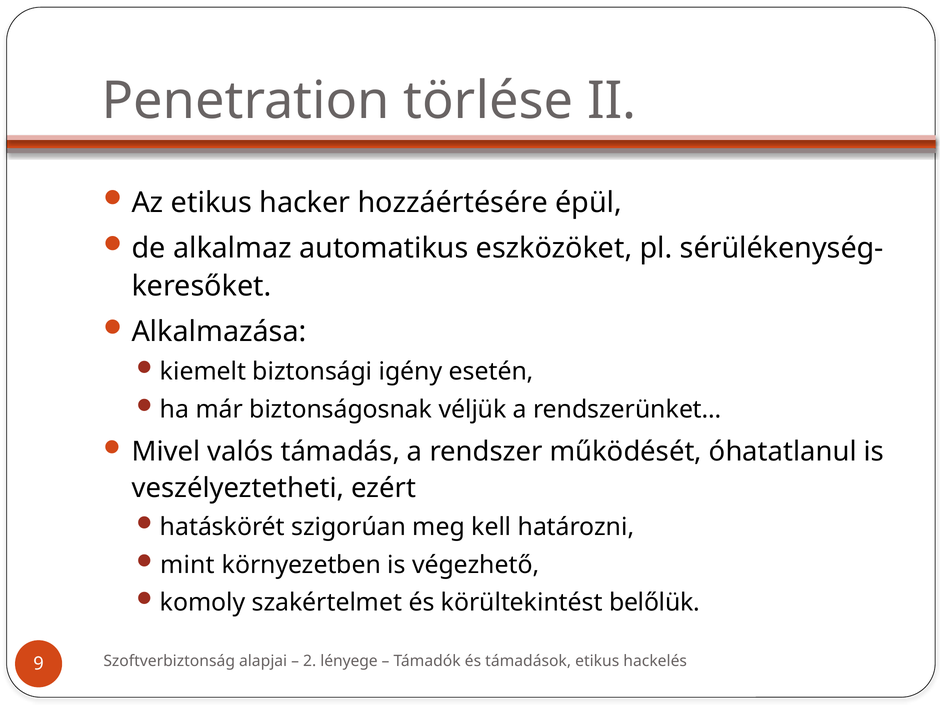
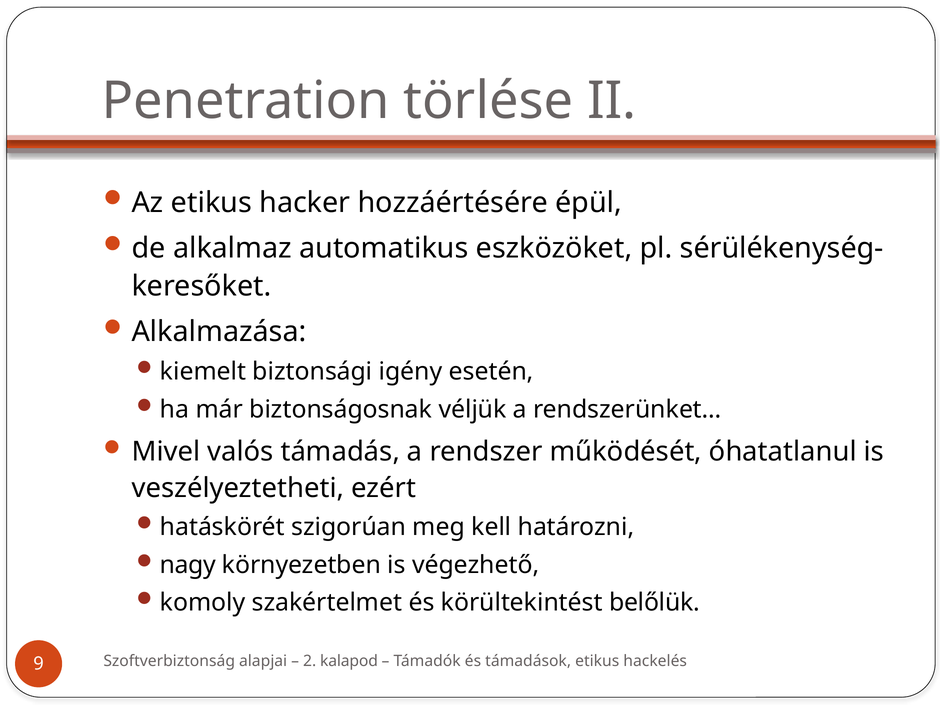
mint: mint -> nagy (188, 564)
lényege: lényege -> kalapod (349, 660)
